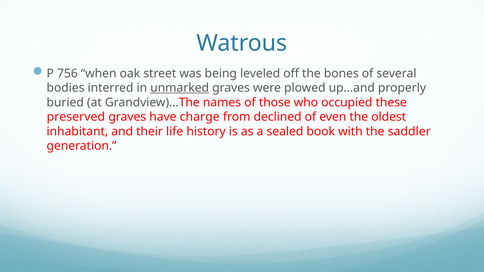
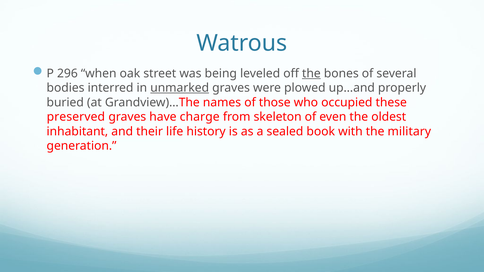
756: 756 -> 296 (67, 73)
the underline: none -> present (311, 73)
declined: declined -> skeleton (278, 117)
saddler: saddler -> military (409, 132)
